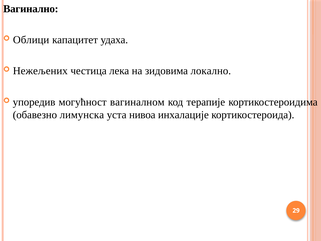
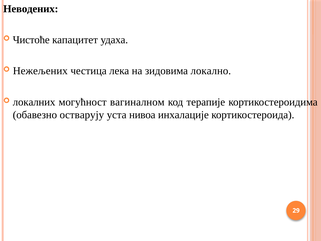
Вагинално: Вагинално -> Неводених (31, 9)
Облици: Облици -> Чистоће (31, 40)
упоредив: упоредив -> локалних (34, 102)
лимунска: лимунска -> остварују (82, 115)
